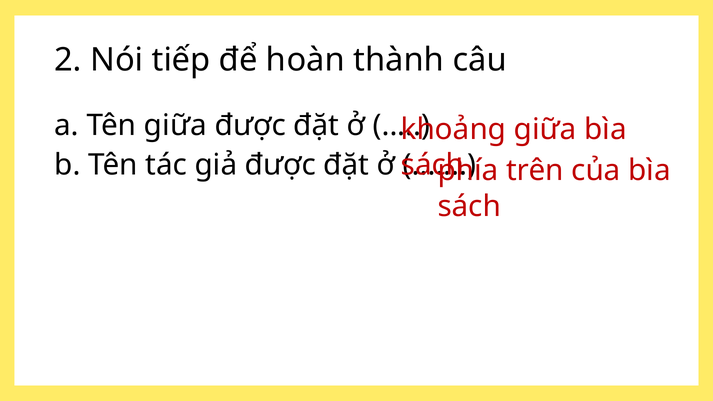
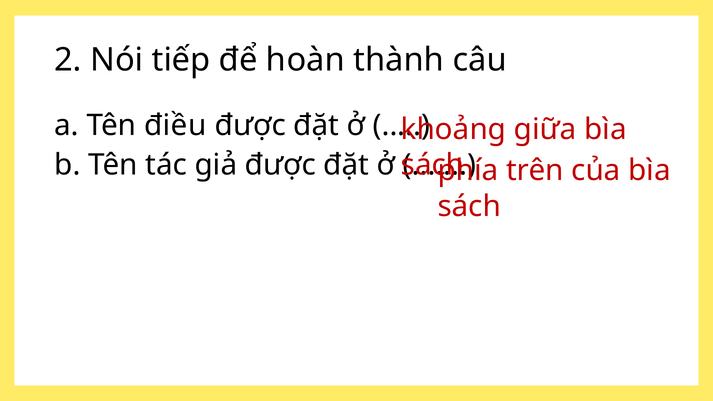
Tên giữa: giữa -> điều (175, 125)
